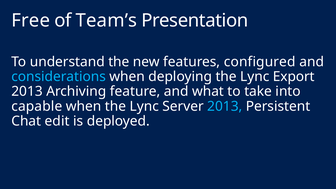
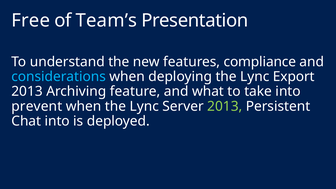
configured: configured -> compliance (260, 62)
capable: capable -> prevent (37, 106)
2013 colour: light blue -> light green (225, 106)
Chat edit: edit -> into (57, 121)
